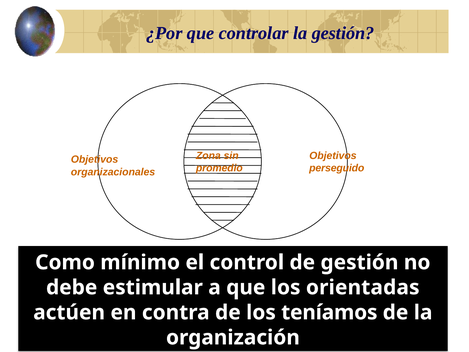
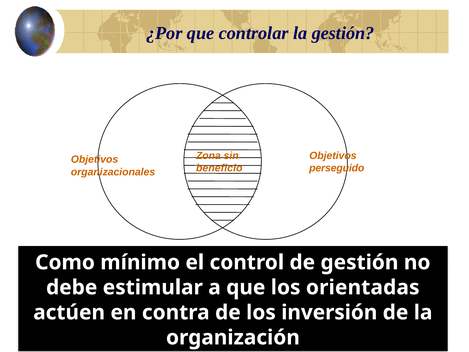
promedio: promedio -> beneficio (219, 168)
teníamos: teníamos -> inversión (329, 312)
